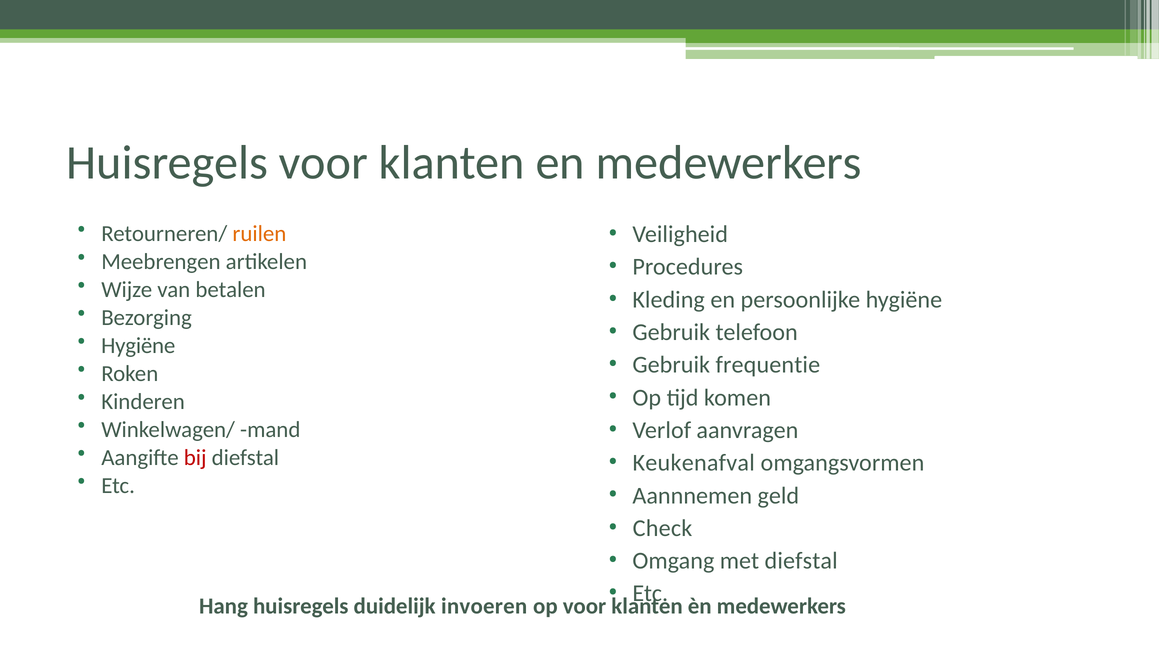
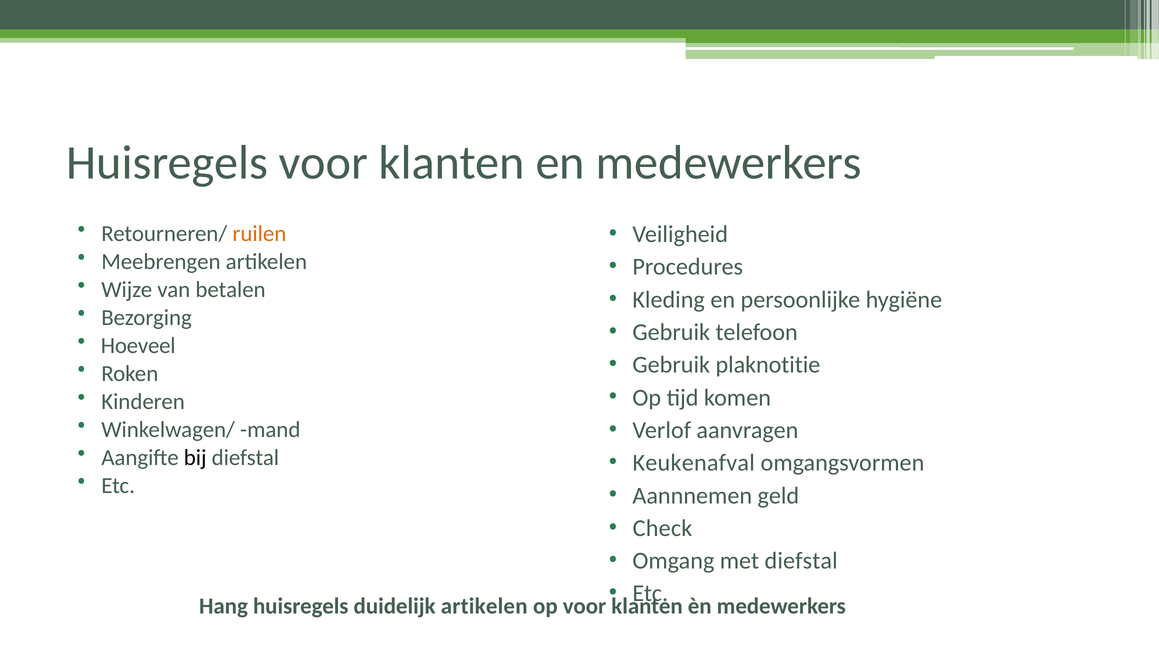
Hygiëne: Hygiëne -> Hoeveel (138, 346)
frequentie: frequentie -> plaknotitie (768, 365)
bij colour: red -> black (195, 458)
duidelijk invoeren: invoeren -> artikelen (484, 606)
